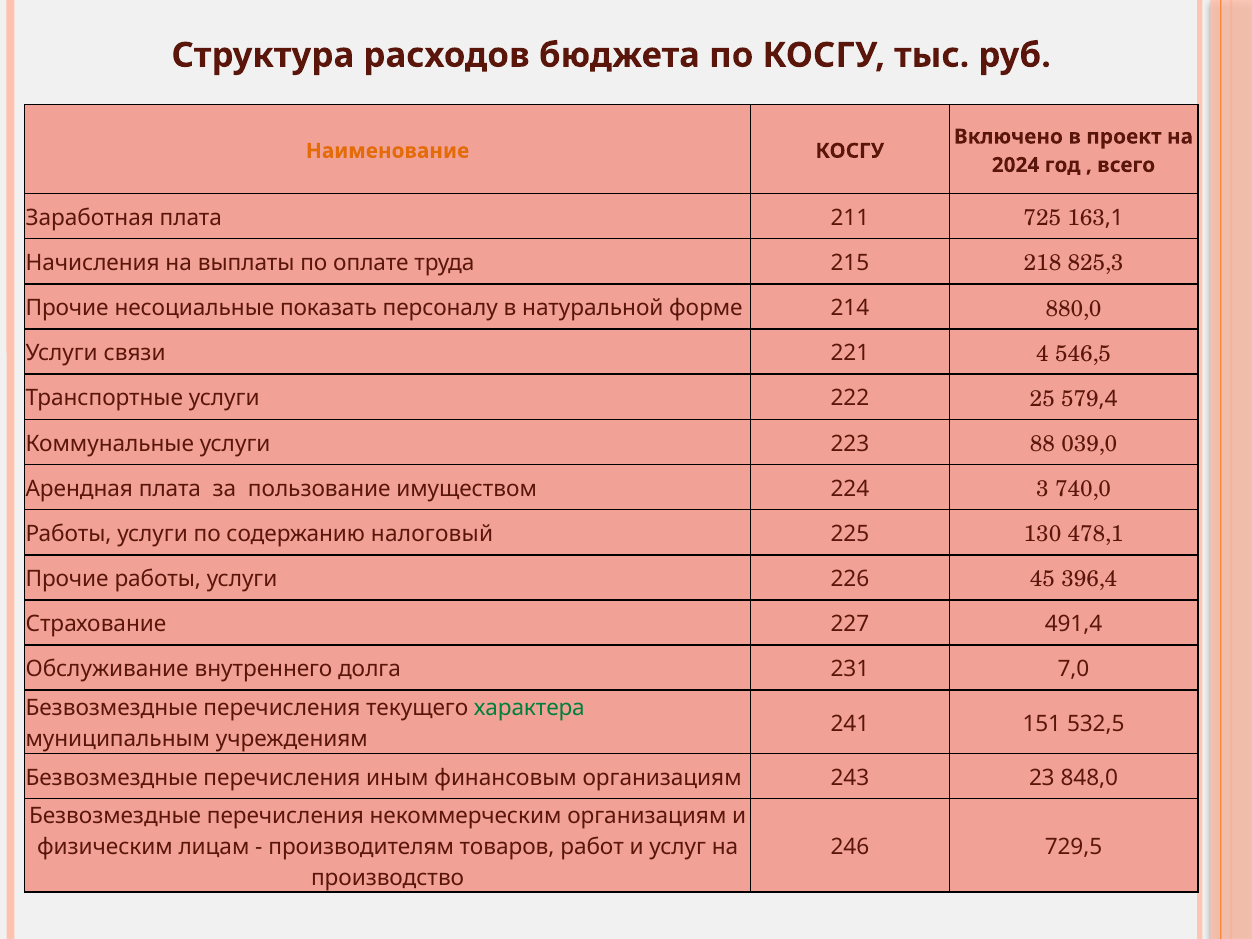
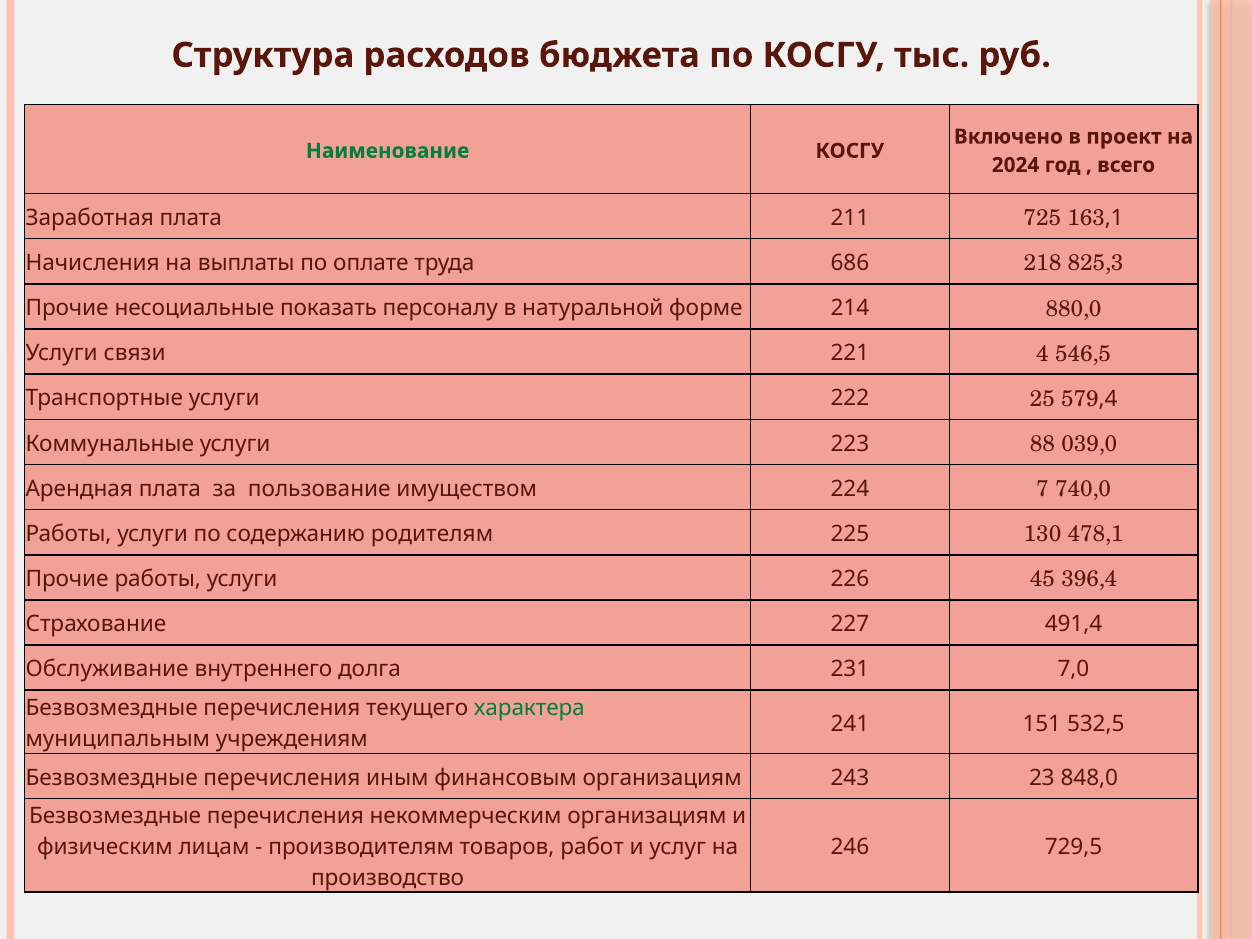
Наименование colour: orange -> green (387, 151)
215: 215 -> 686 (850, 263)
3: 3 -> 7 (1042, 489)
налоговый: налоговый -> родителям (432, 534)
